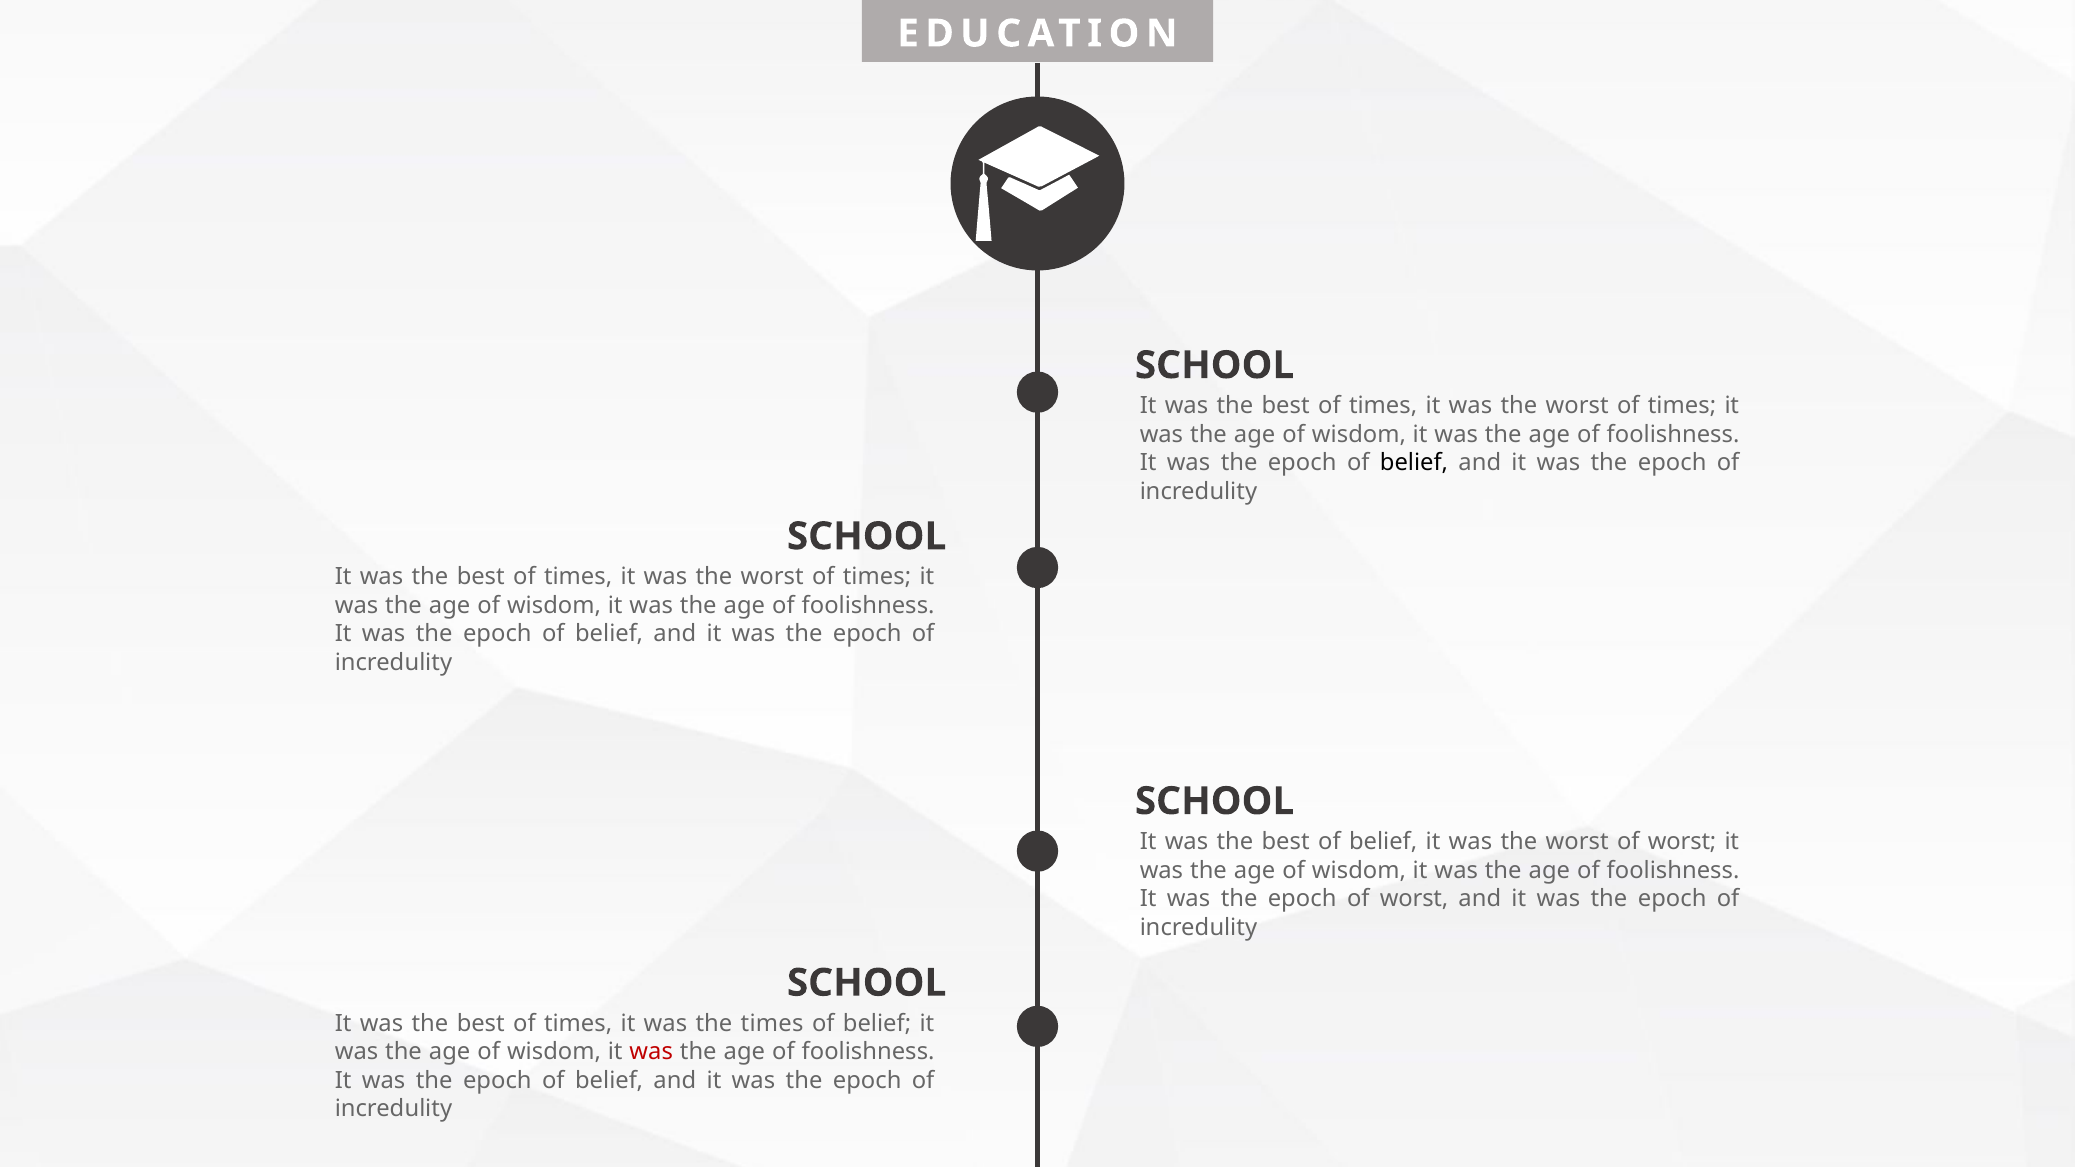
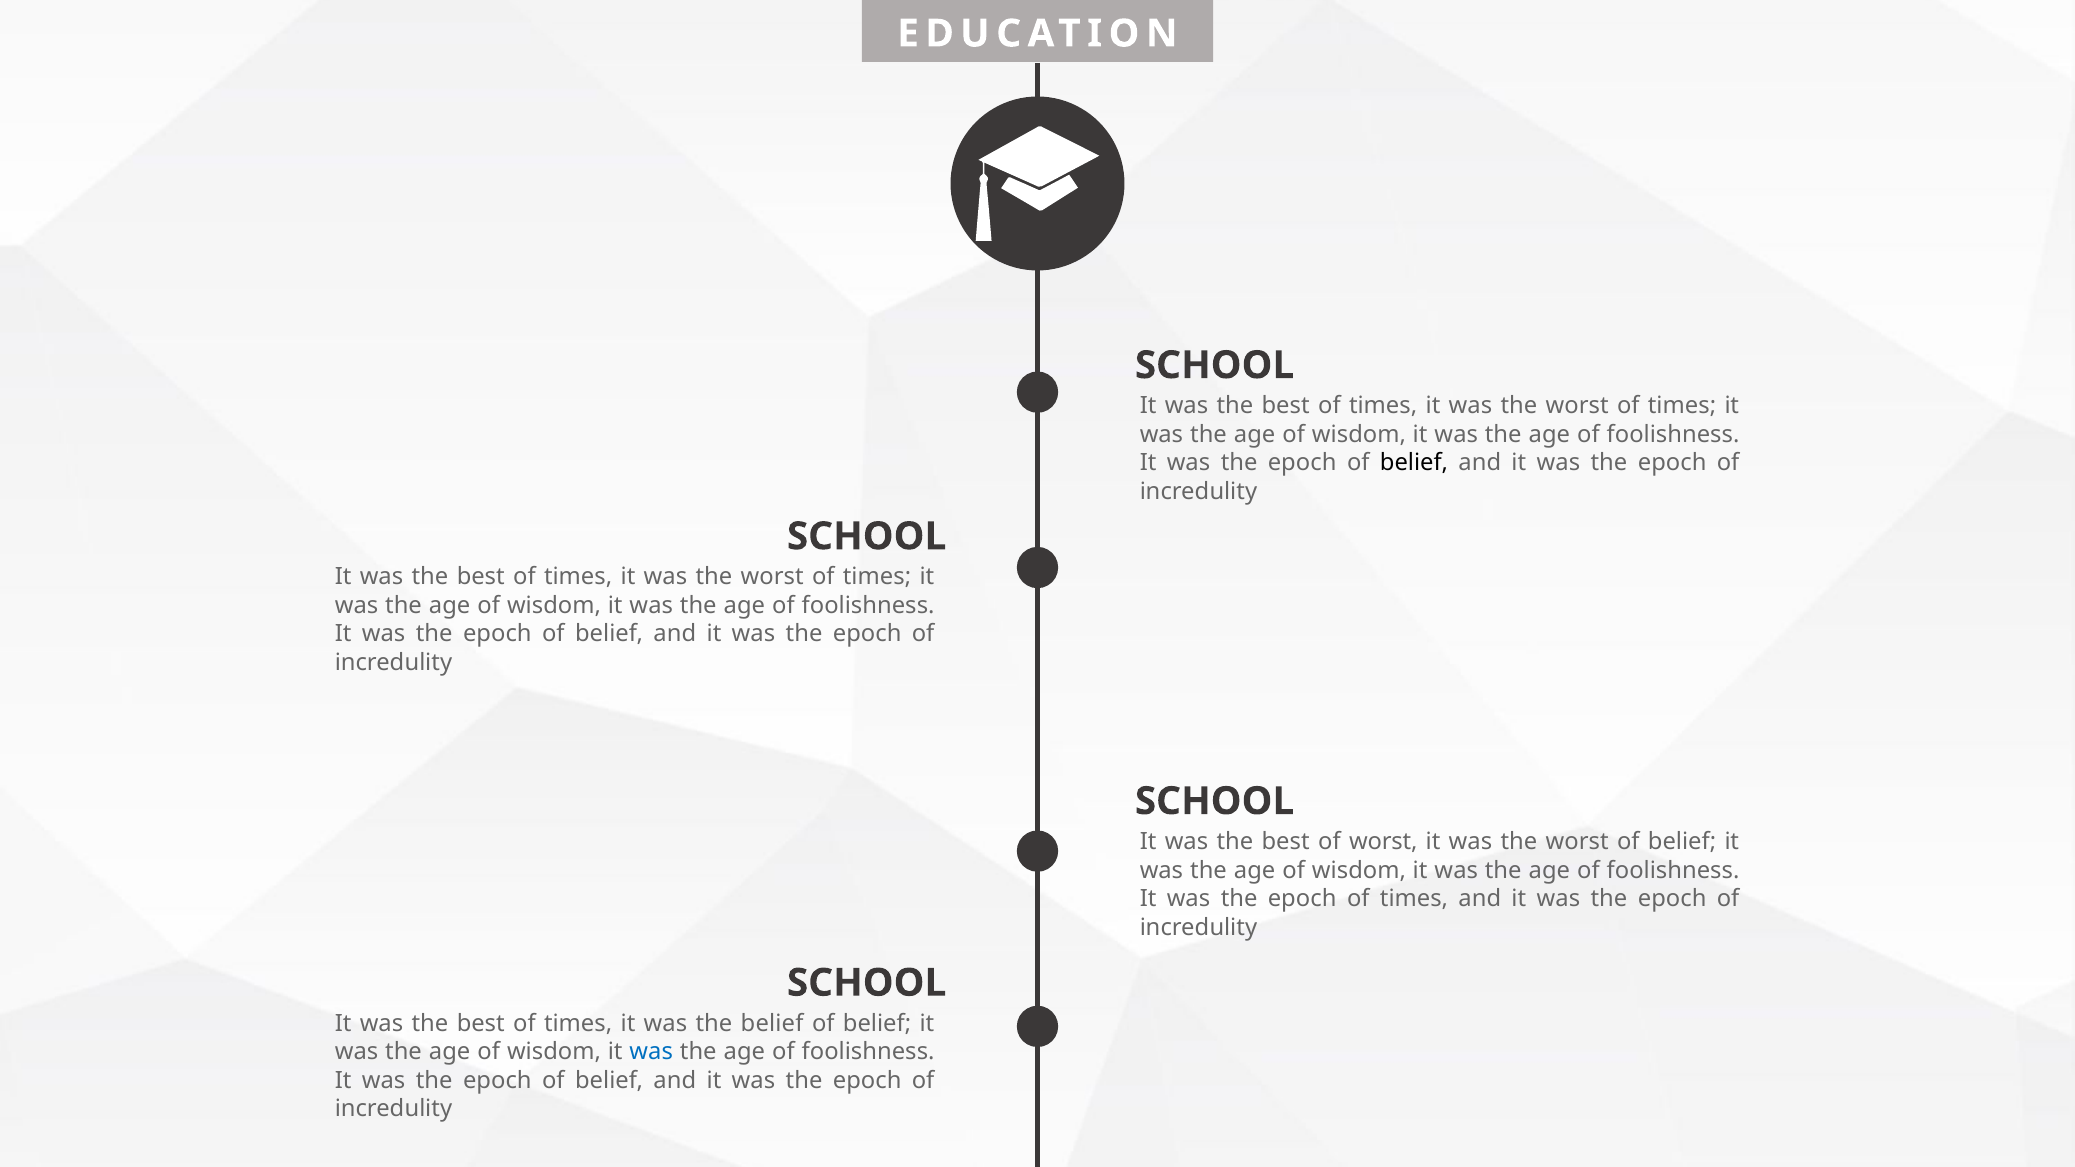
best of belief: belief -> worst (1383, 842)
worst of worst: worst -> belief (1682, 842)
epoch of worst: worst -> times (1414, 899)
the times: times -> belief (772, 1024)
was colour: red -> blue (651, 1052)
